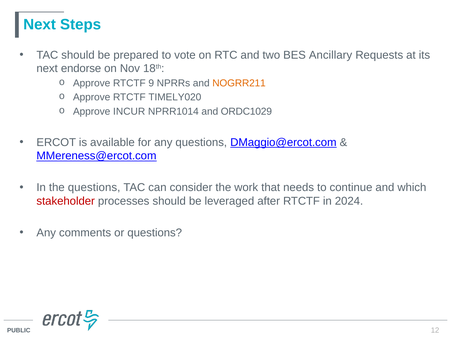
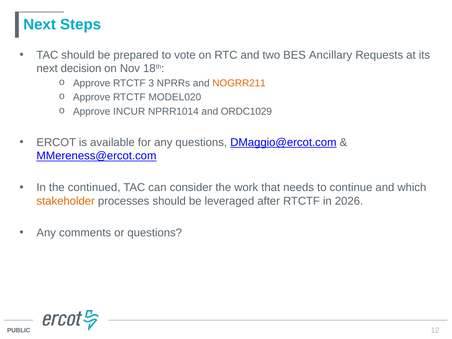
endorse: endorse -> decision (81, 69)
9: 9 -> 3 (151, 83)
TIMELY020: TIMELY020 -> MODEL020 (175, 97)
the questions: questions -> continued (94, 188)
stakeholder colour: red -> orange (66, 201)
2024: 2024 -> 2026 (349, 201)
